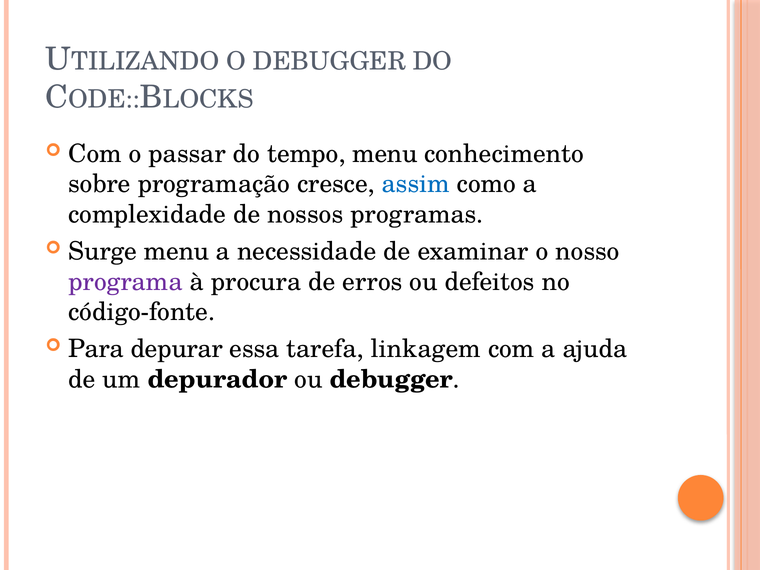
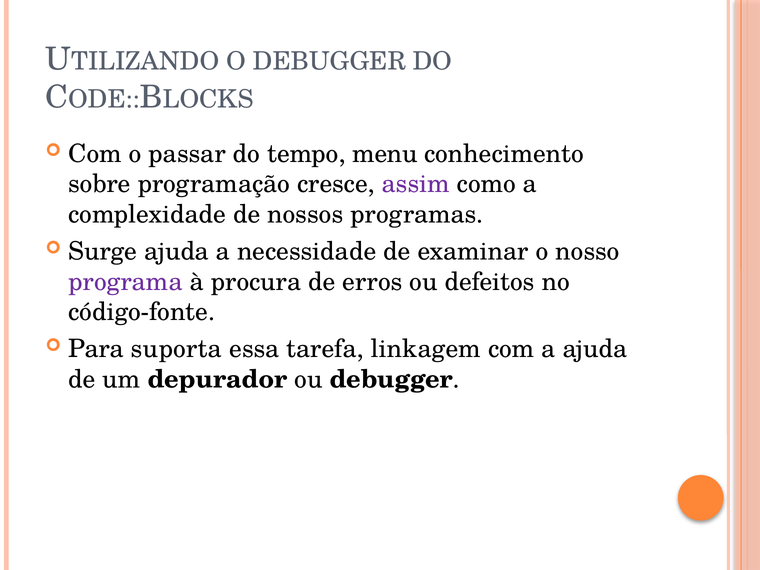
assim colour: blue -> purple (416, 184)
Surge menu: menu -> ajuda (177, 251)
depurar: depurar -> suporta (176, 349)
